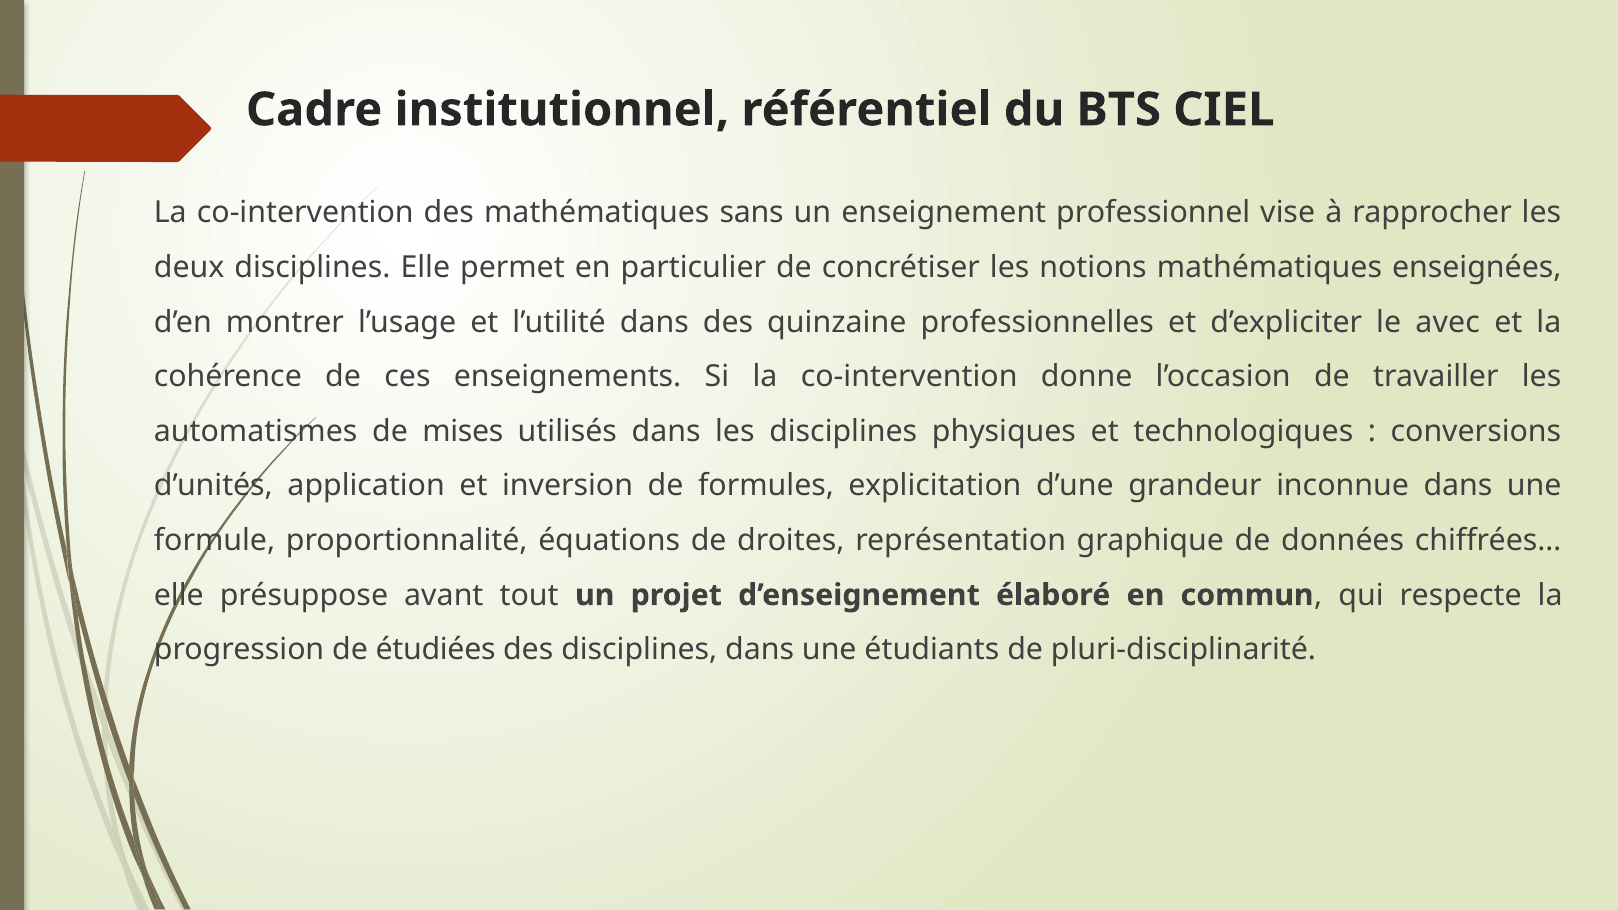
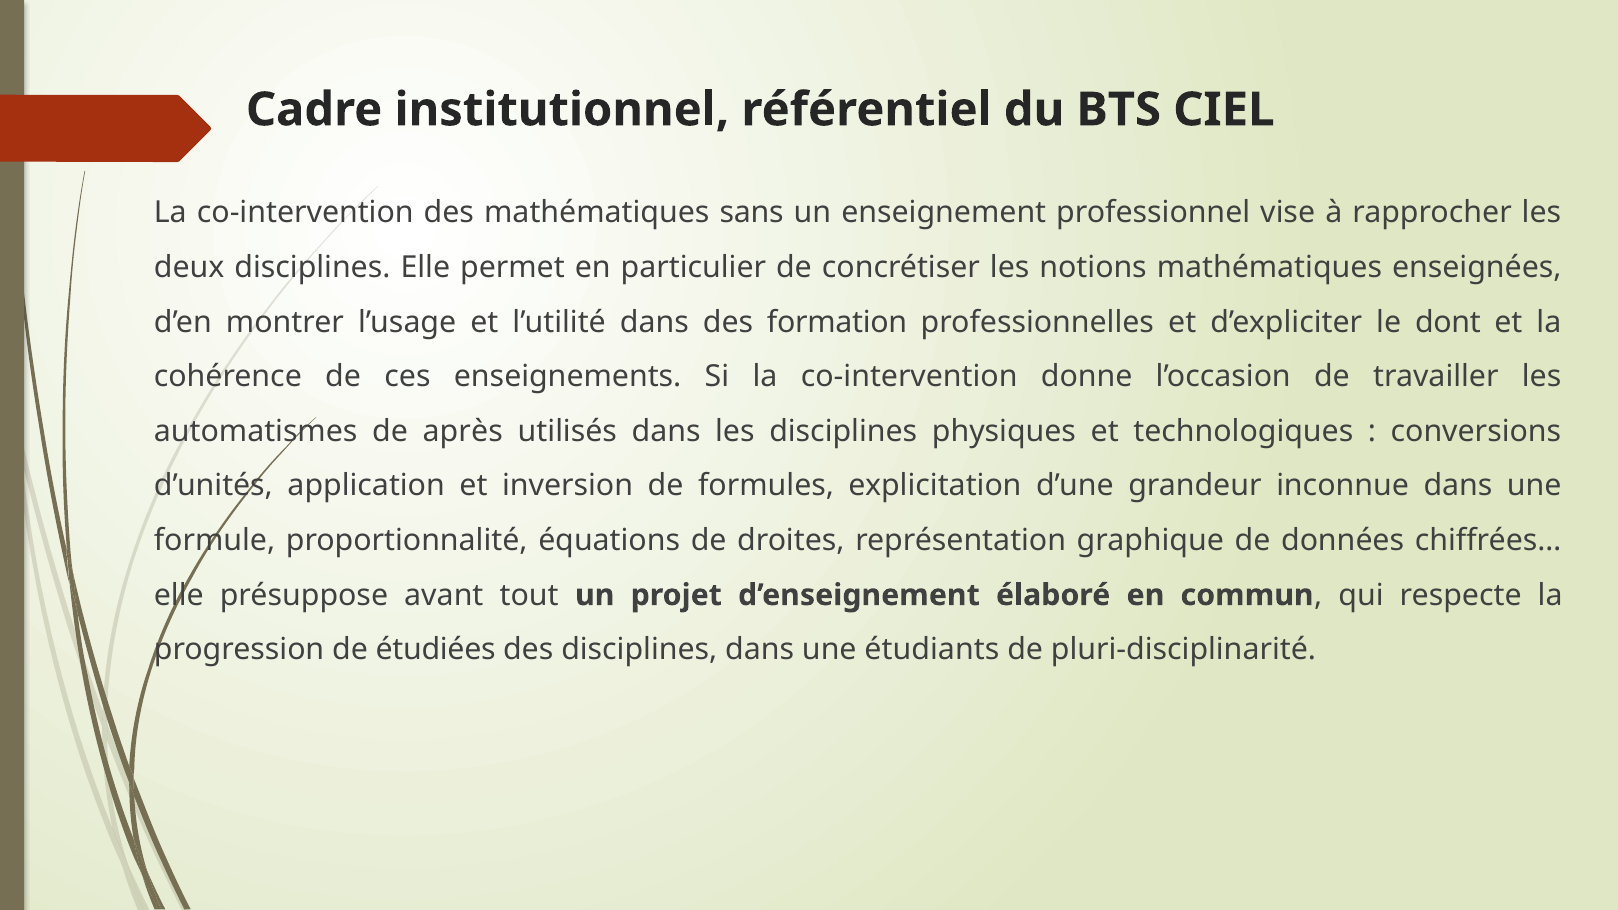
quinzaine: quinzaine -> formation (837, 322)
avec: avec -> dont (1448, 322)
mises: mises -> après (463, 431)
